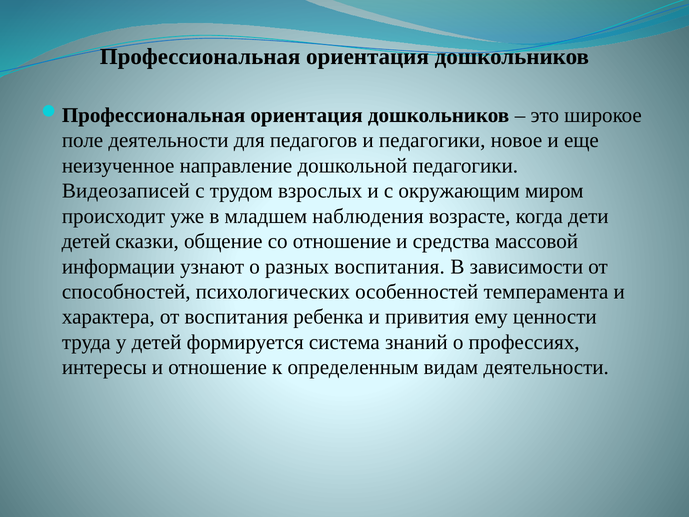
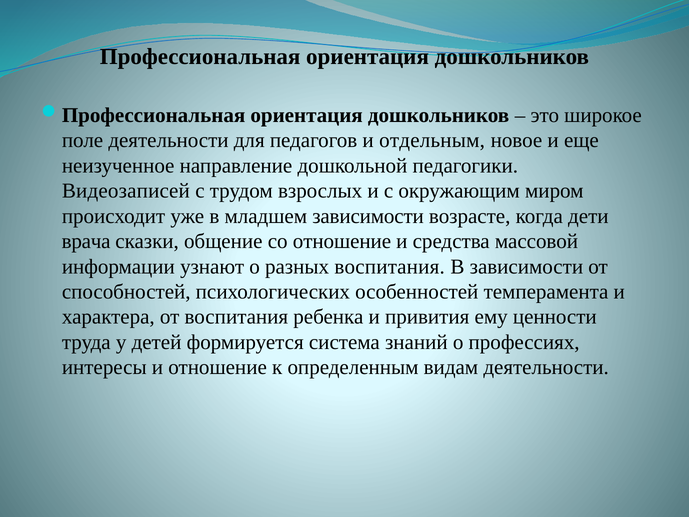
и педагогики: педагогики -> отдельным (432, 140)
младшем наблюдения: наблюдения -> зависимости (368, 216)
детей: детей -> врача (86, 241)
